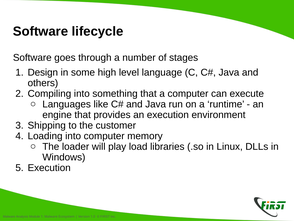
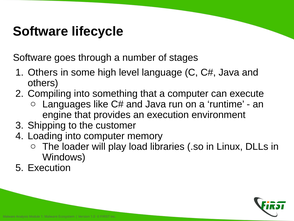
Design: Design -> Others (43, 72)
